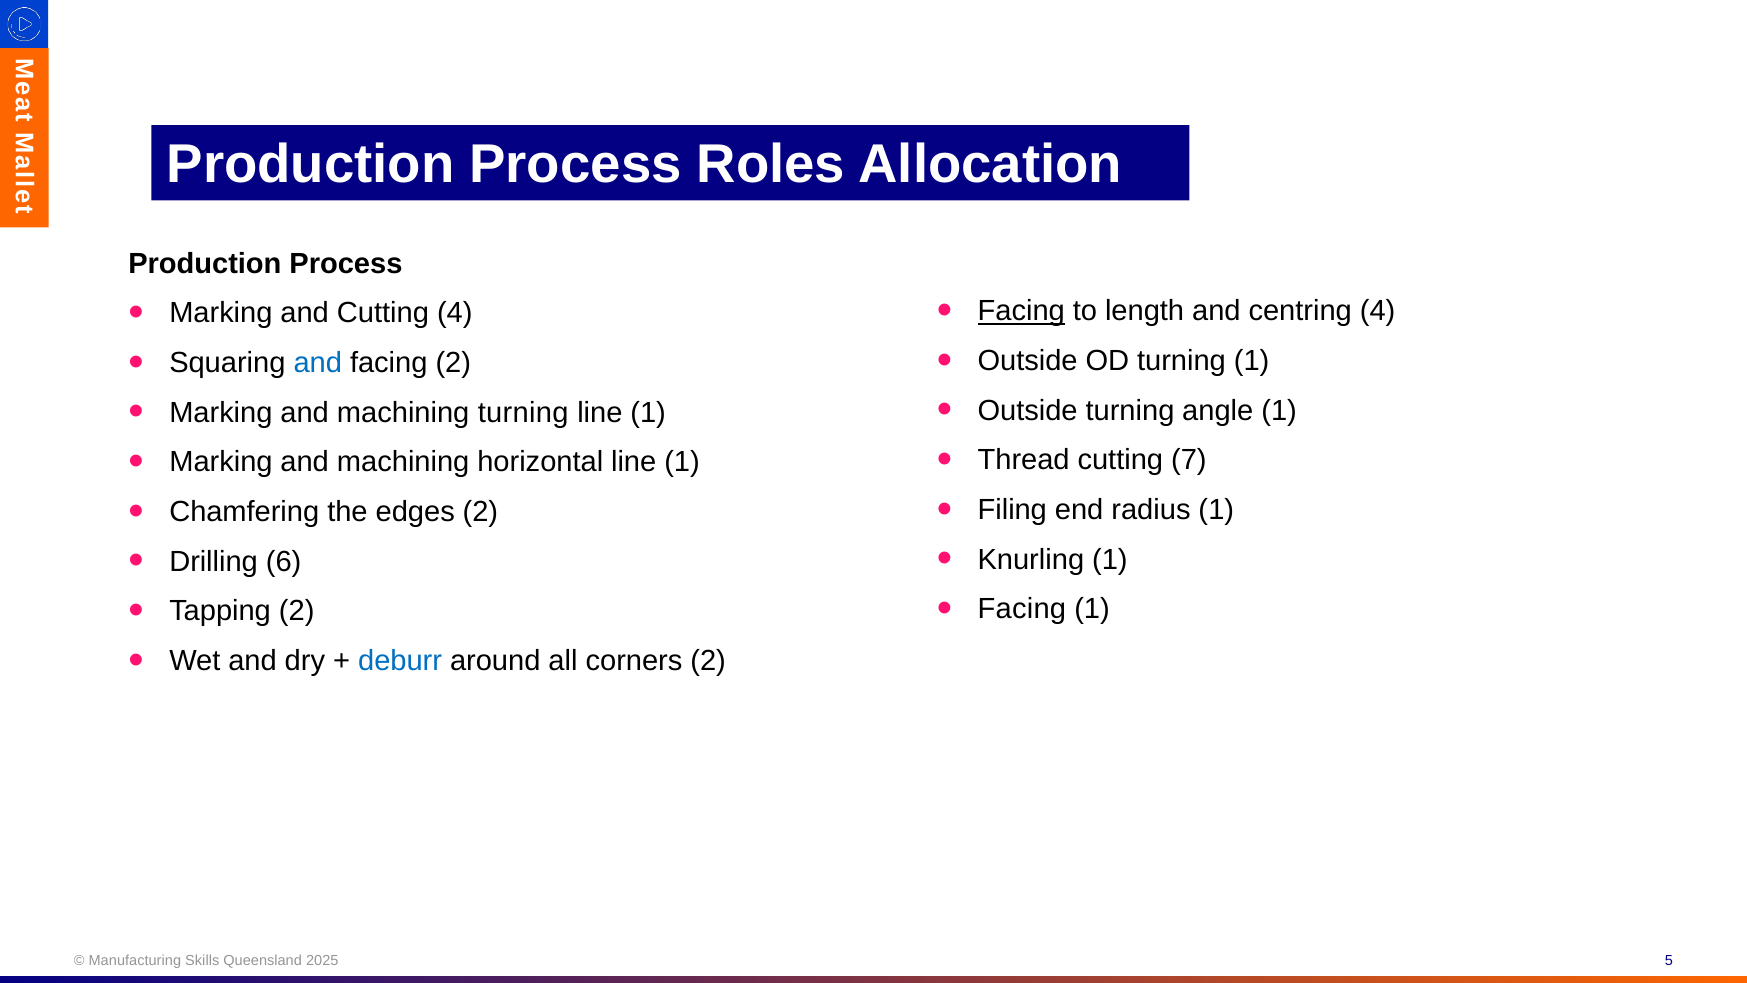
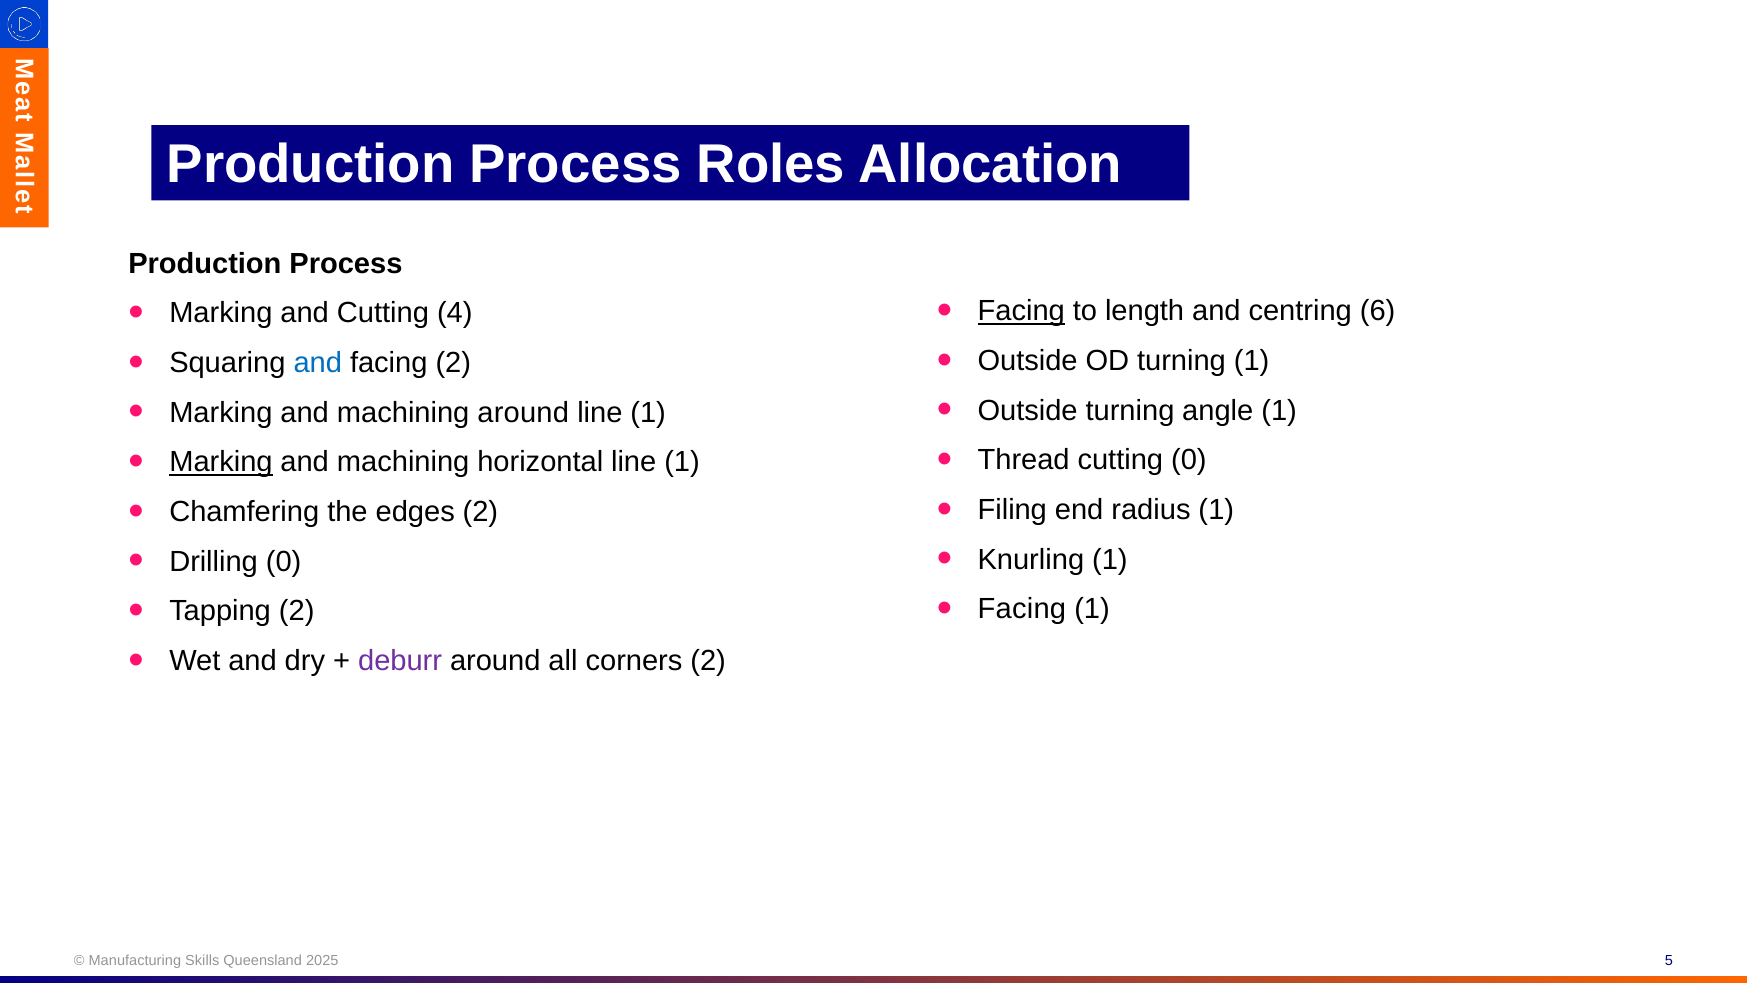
centring 4: 4 -> 6 (1378, 311)
machining turning: turning -> around (523, 412)
cutting 7: 7 -> 0 (1189, 460)
Marking underline: none -> present (221, 462)
Drilling 6: 6 -> 0 (284, 561)
deburr colour: blue -> purple (400, 660)
